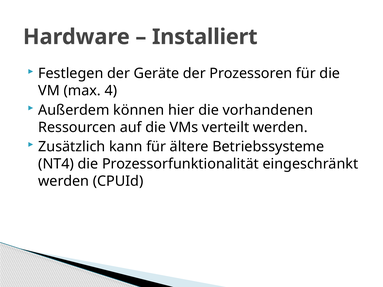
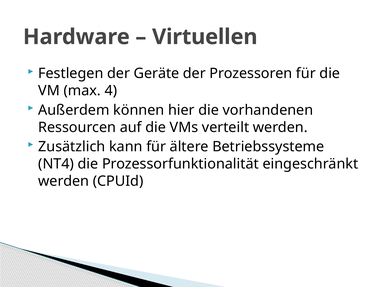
Installiert: Installiert -> Virtuellen (205, 37)
